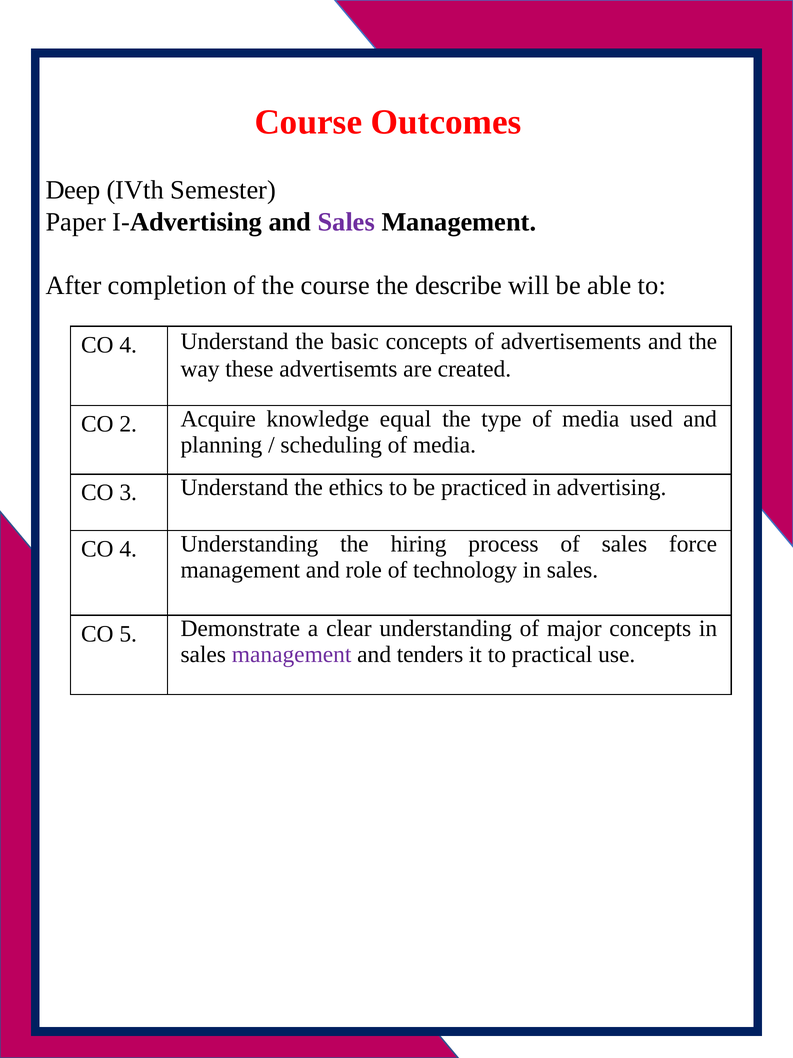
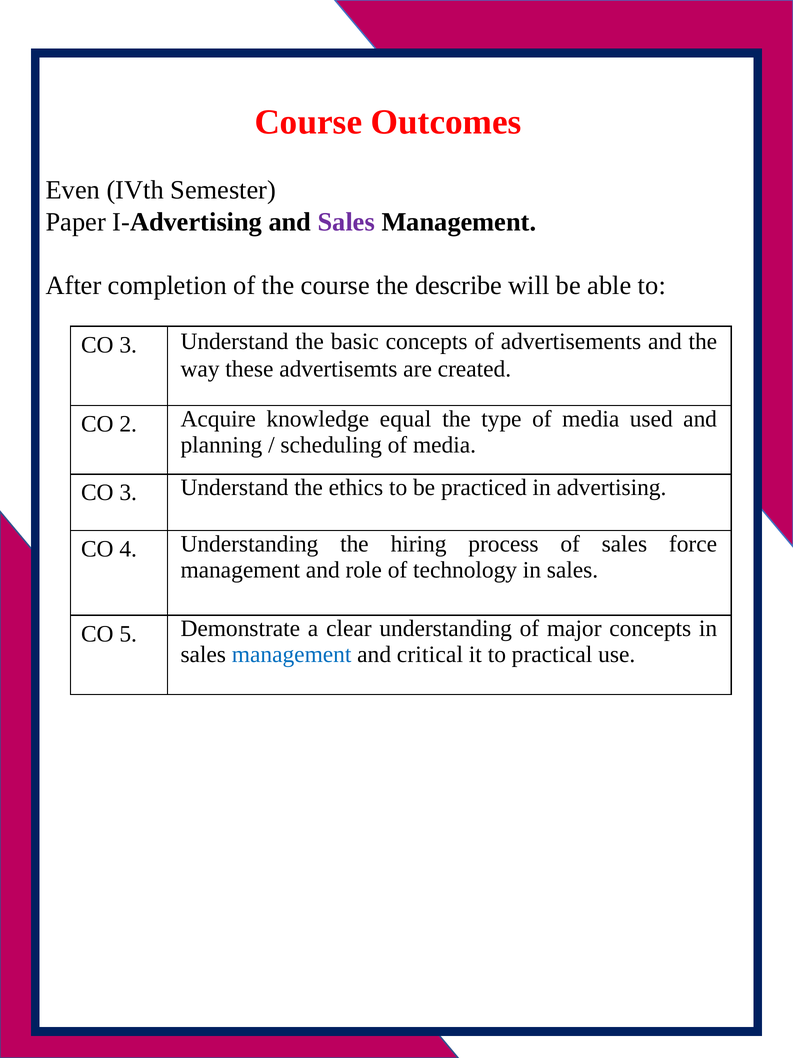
Deep: Deep -> Even (73, 190)
4: 4 -> 3 (128, 345)
management colour: purple -> blue (292, 654)
tenders: tenders -> critical (430, 654)
